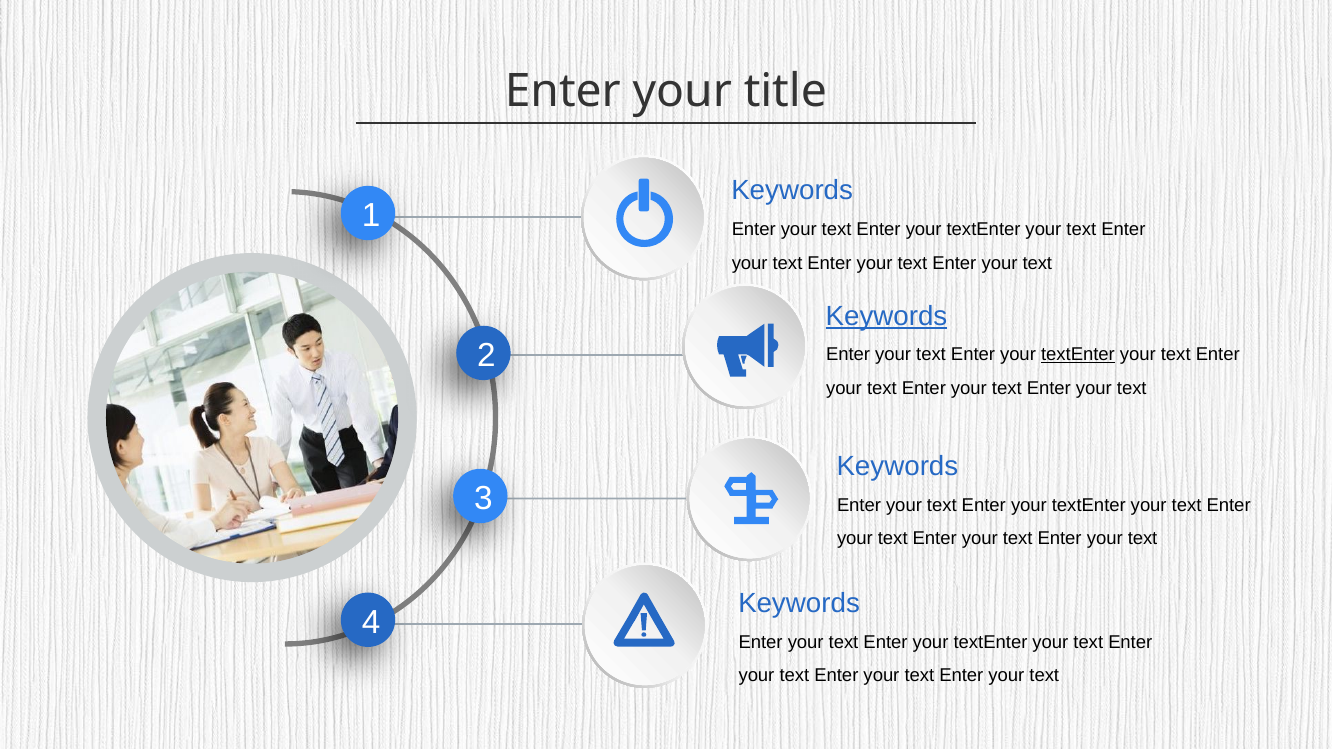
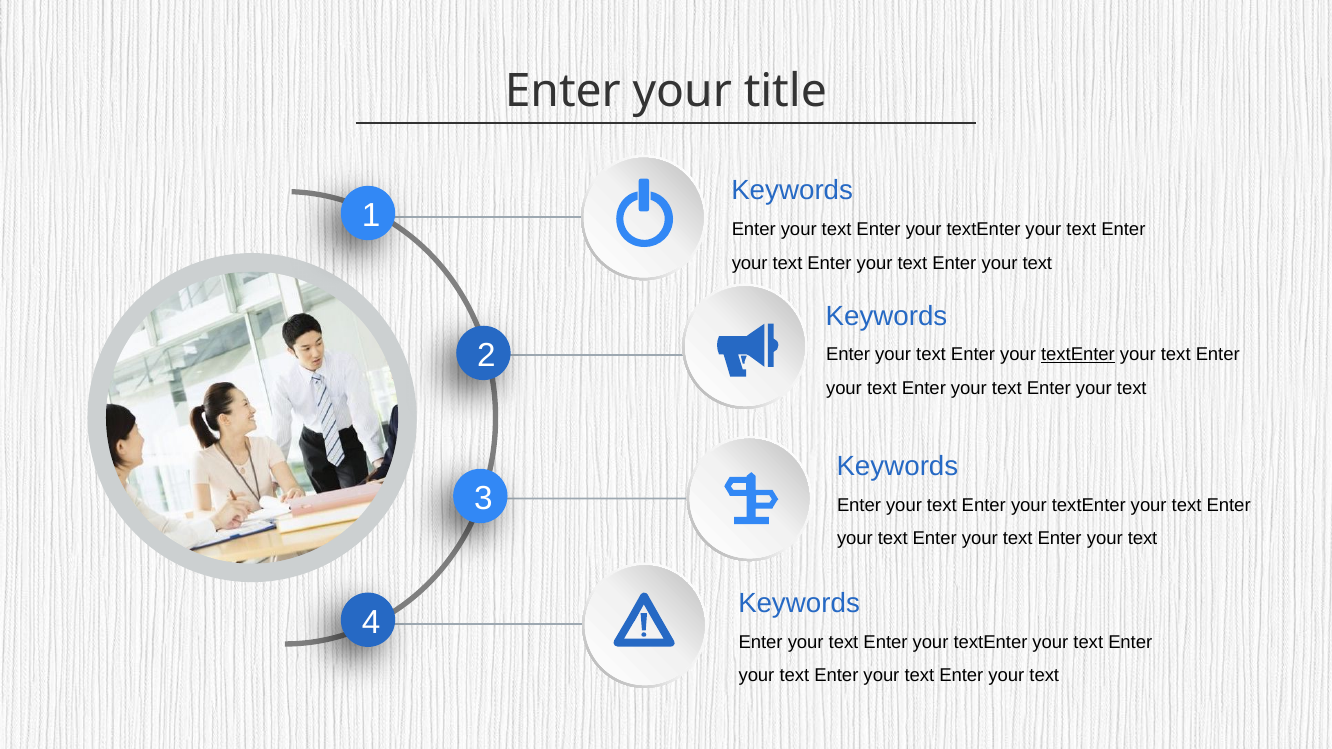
Keywords underline: present -> none (887, 316)
